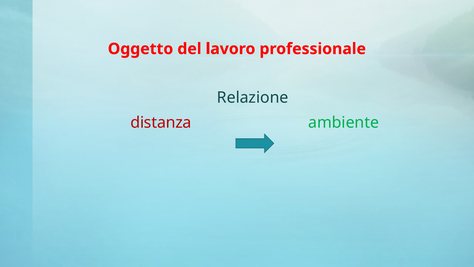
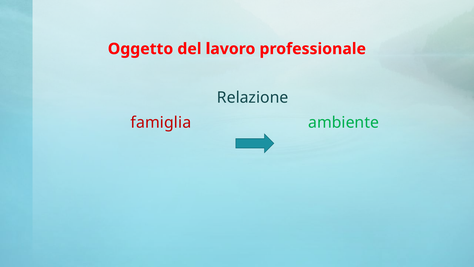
distanza: distanza -> famiglia (161, 123)
